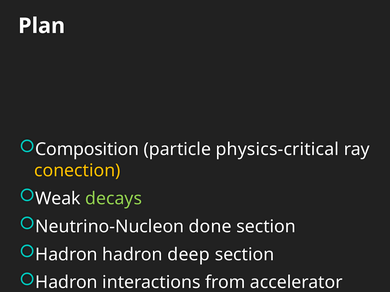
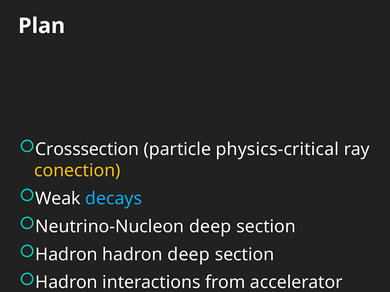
Composition: Composition -> Crosssection (87, 150)
decays colour: light green -> light blue (114, 199)
Neutrino-Nucleon done: done -> deep (210, 227)
